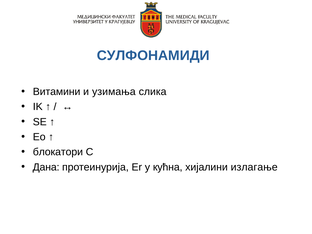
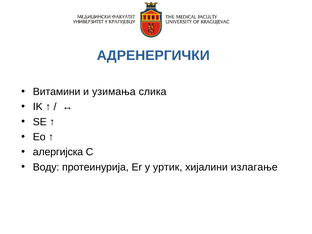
СУЛФОНАМИДИ: СУЛФОНАМИДИ -> АДРЕНЕРГИЧКИ (153, 56)
блокатори: блокатори -> алергијска (58, 152)
Дана: Дана -> Воду (46, 167)
кућна: кућна -> уртик (168, 167)
